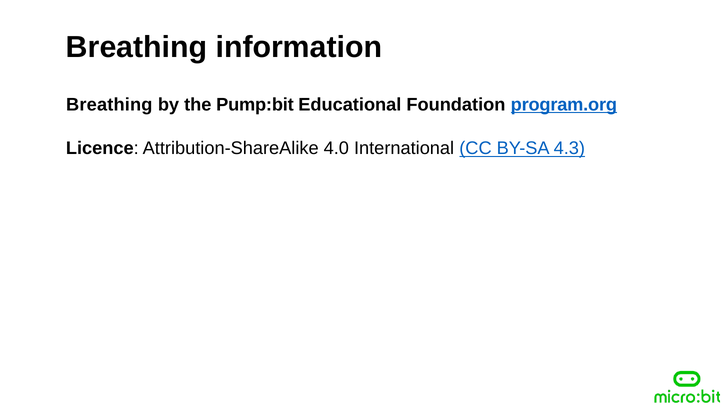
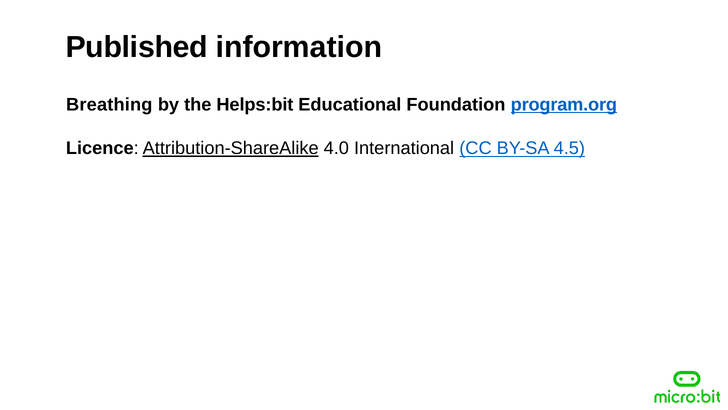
Breathing: Breathing -> Published (137, 47)
Pump:bit: Pump:bit -> Helps:bit (255, 105)
Attribution-ShareAlike underline: none -> present (231, 148)
4.3: 4.3 -> 4.5 (569, 148)
